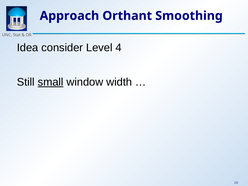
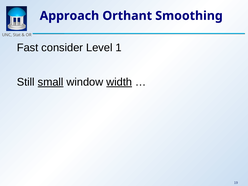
Idea: Idea -> Fast (28, 48)
4: 4 -> 1 (119, 48)
width underline: none -> present (119, 82)
